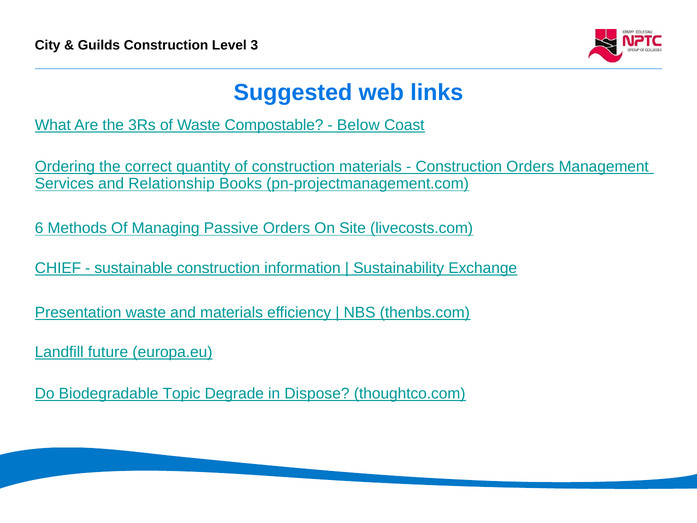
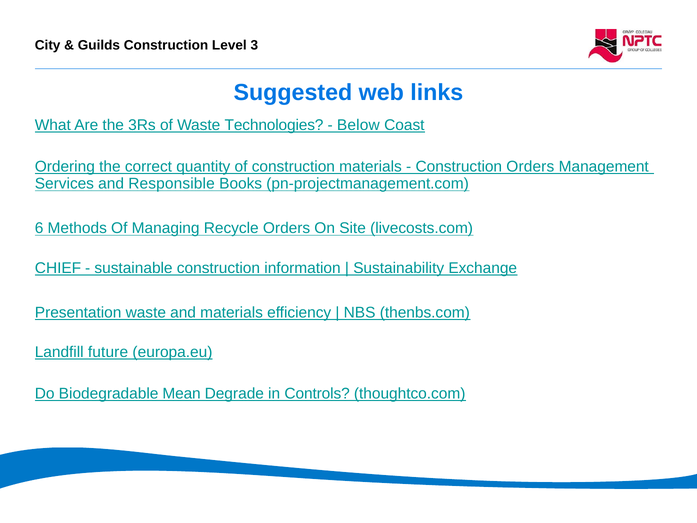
Compostable: Compostable -> Technologies (274, 125)
Relationship: Relationship -> Responsible (172, 184)
Passive: Passive -> Recycle (231, 228)
Topic: Topic -> Mean (182, 393)
Dispose: Dispose -> Controls (317, 393)
